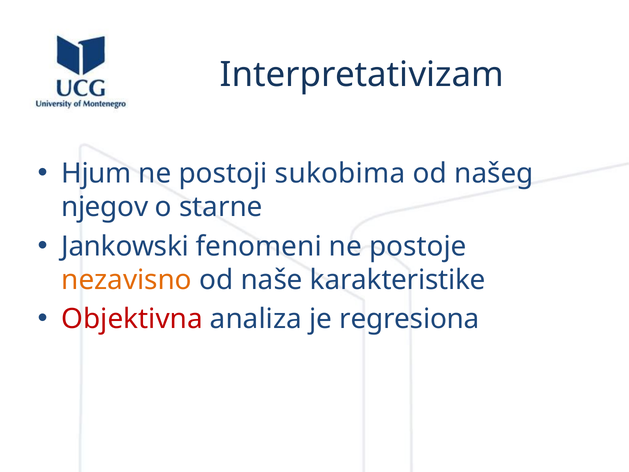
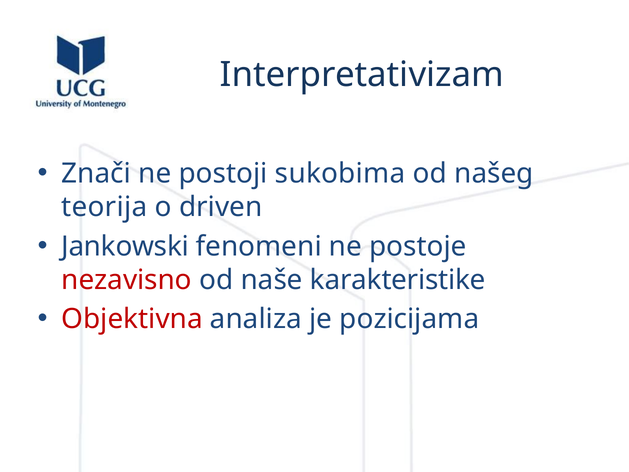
Hjum: Hjum -> Znači (96, 174)
njegov: njegov -> teorija (104, 207)
starne: starne -> driven (221, 207)
nezavisno colour: orange -> red (127, 280)
regresiona: regresiona -> pozicijama (409, 319)
